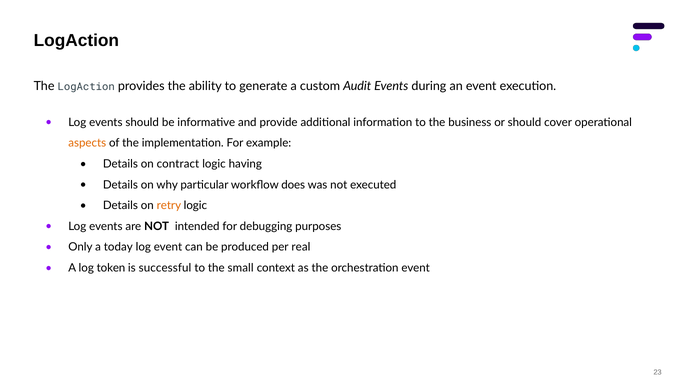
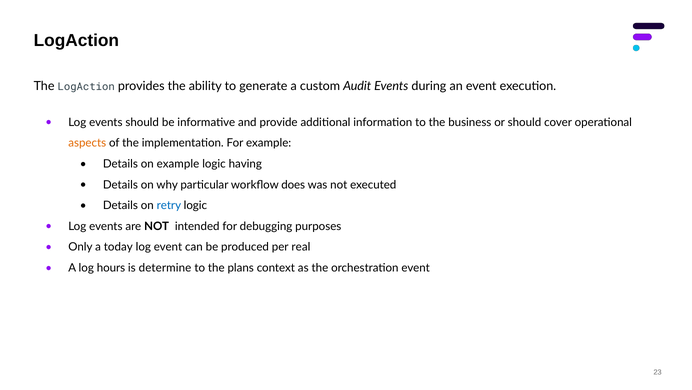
on contract: contract -> example (178, 164)
retry colour: orange -> blue (169, 205)
token: token -> hours (111, 267)
successful: successful -> determine (165, 267)
small: small -> plans (241, 267)
